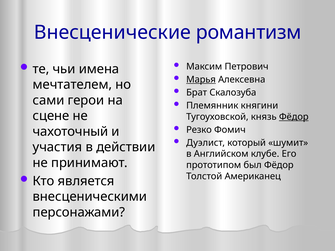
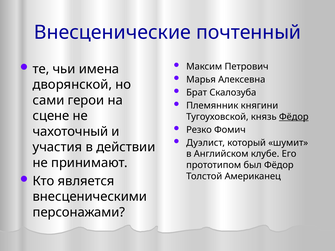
романтизм: романтизм -> почтенный (249, 32)
Марья underline: present -> none (201, 80)
мечтателем: мечтателем -> дворянской (72, 85)
